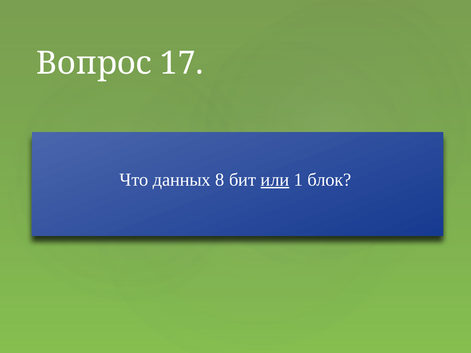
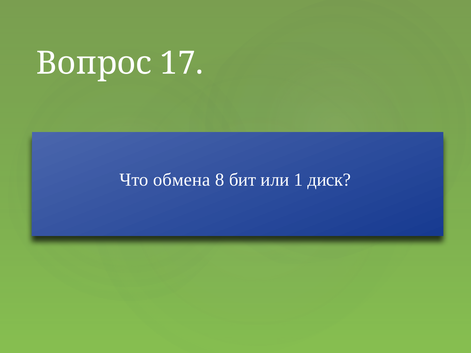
данных: данных -> обмена (182, 180)
или underline: present -> none (275, 180)
блок: блок -> диск (329, 180)
